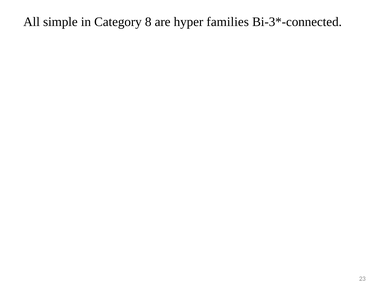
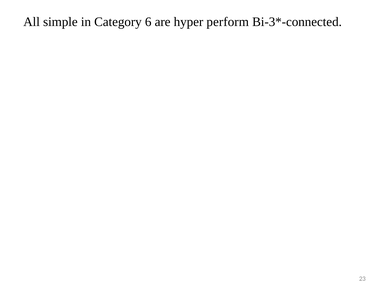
8: 8 -> 6 (148, 22)
families: families -> perform (228, 22)
